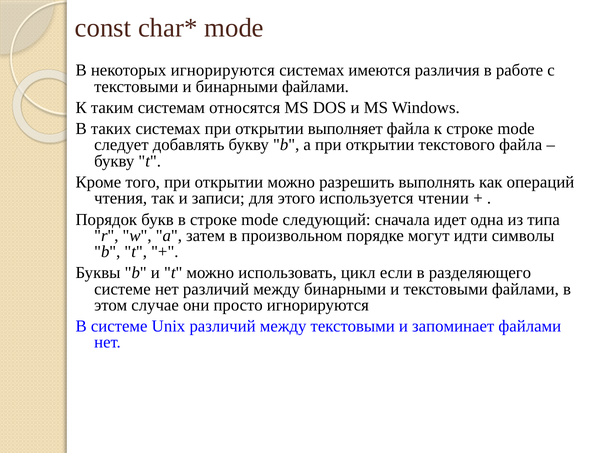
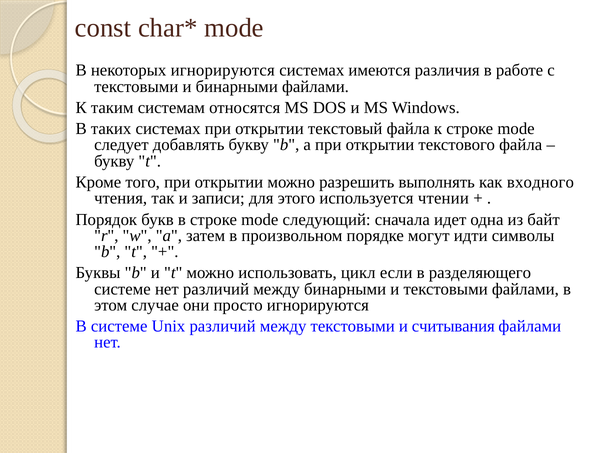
выполняет: выполняет -> текстовый (345, 129)
операций: операций -> входного (540, 182)
типа: типа -> байт (544, 219)
запоминает: запоминает -> считывания (453, 326)
